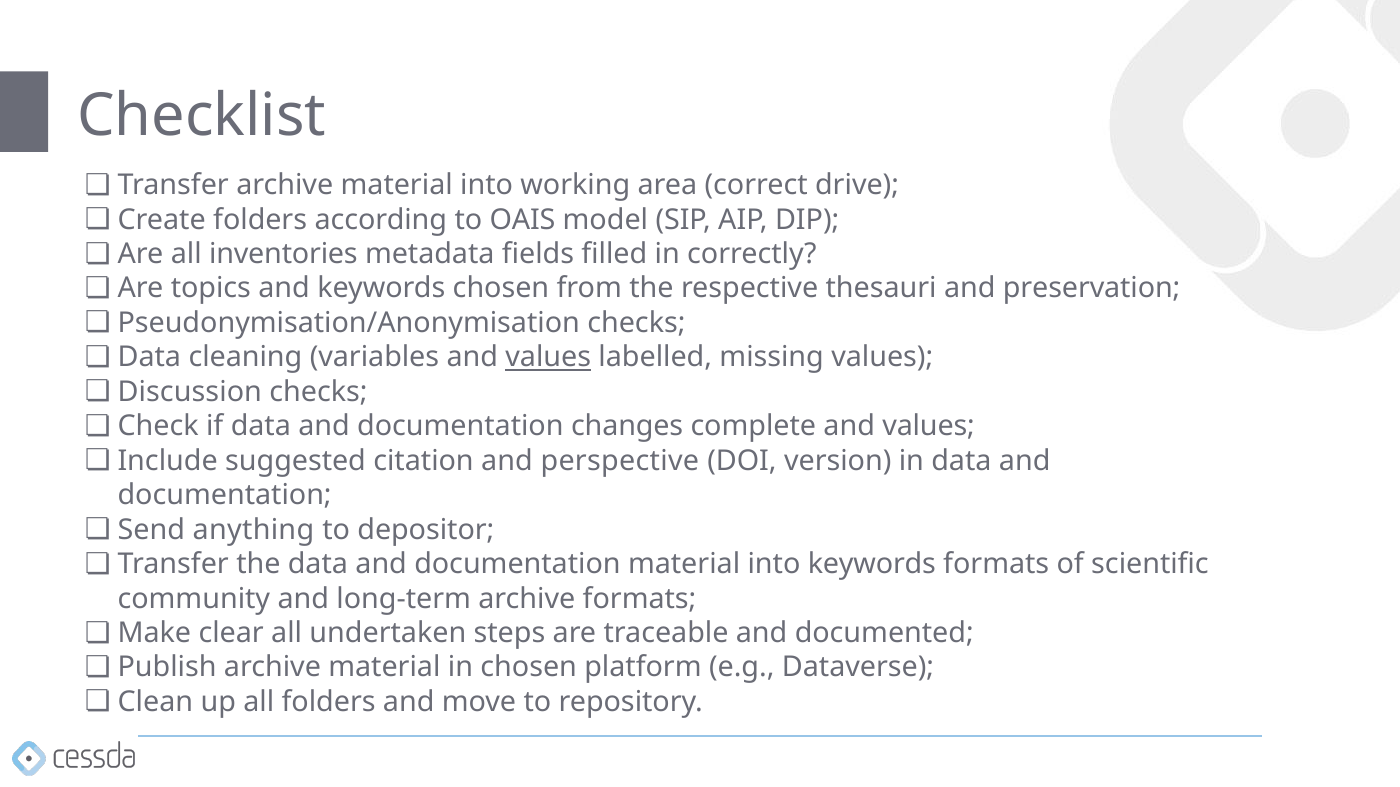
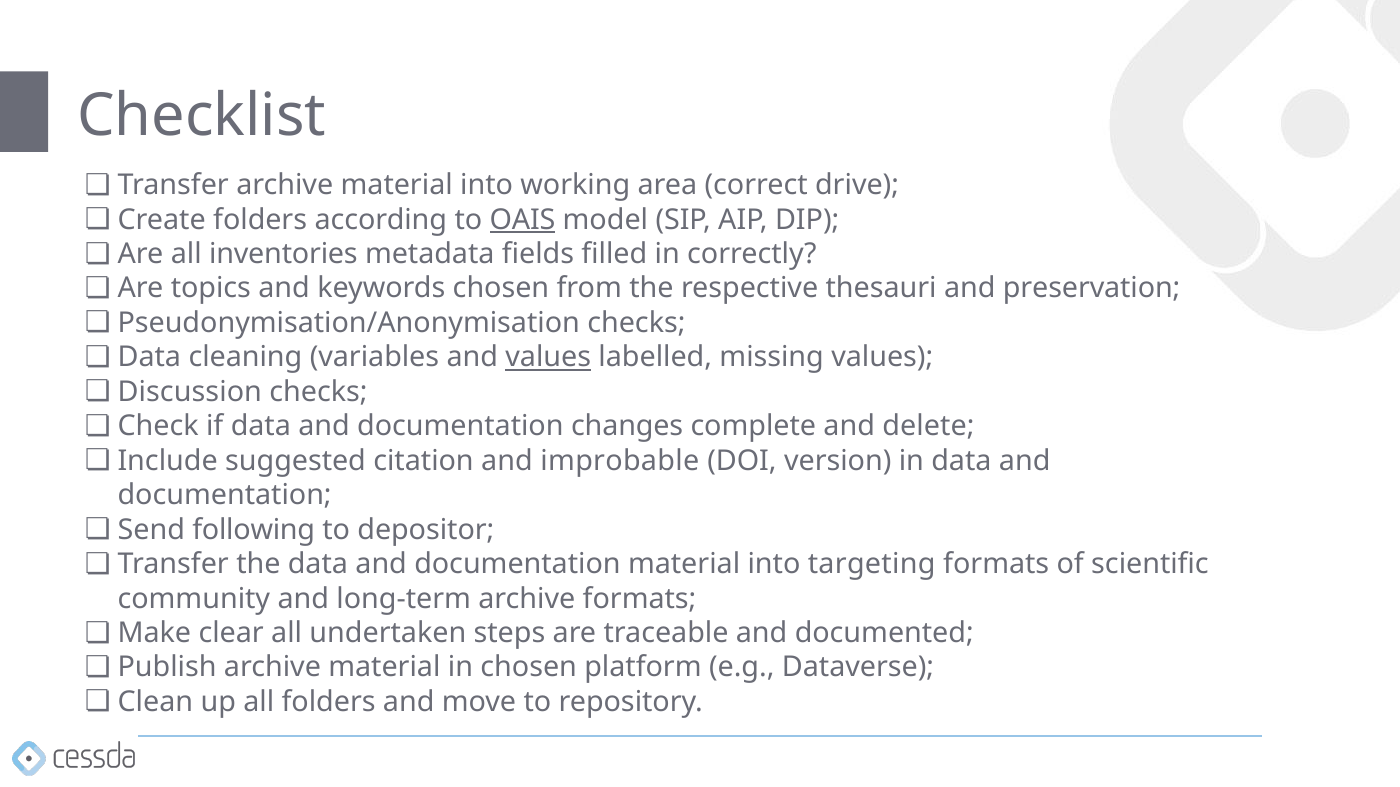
OAIS underline: none -> present (523, 220)
complete and values: values -> delete (929, 427)
perspective: perspective -> improbable (620, 461)
anything: anything -> following (254, 530)
into keywords: keywords -> targeting (872, 564)
